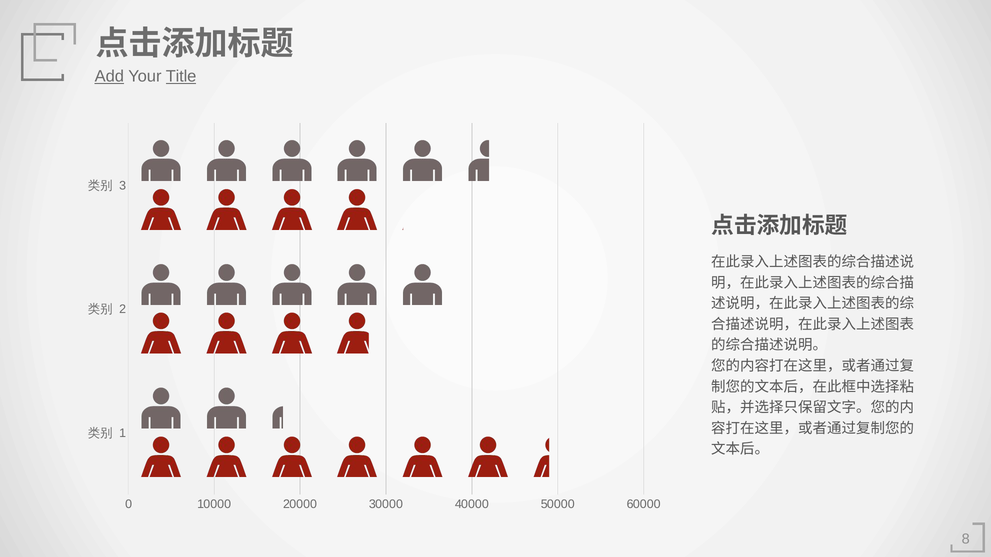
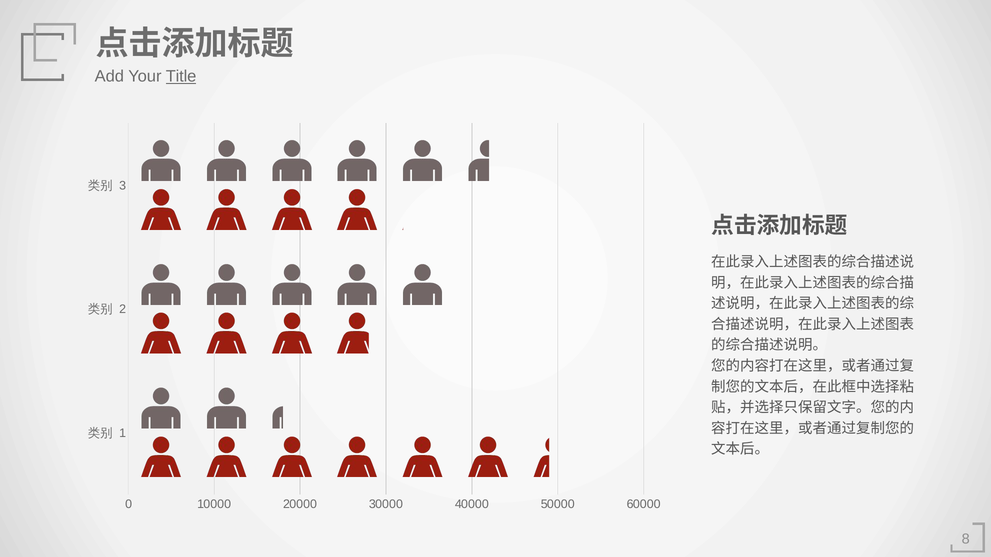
Add underline: present -> none (109, 77)
